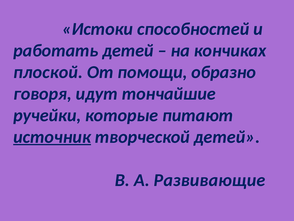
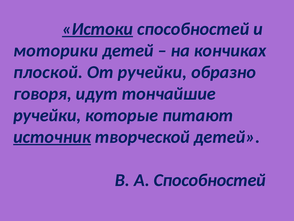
Истоки underline: none -> present (98, 29)
работать: работать -> моторики (56, 50)
От помощи: помощи -> ручейки (152, 72)
А Развивающие: Развивающие -> Способностей (210, 180)
